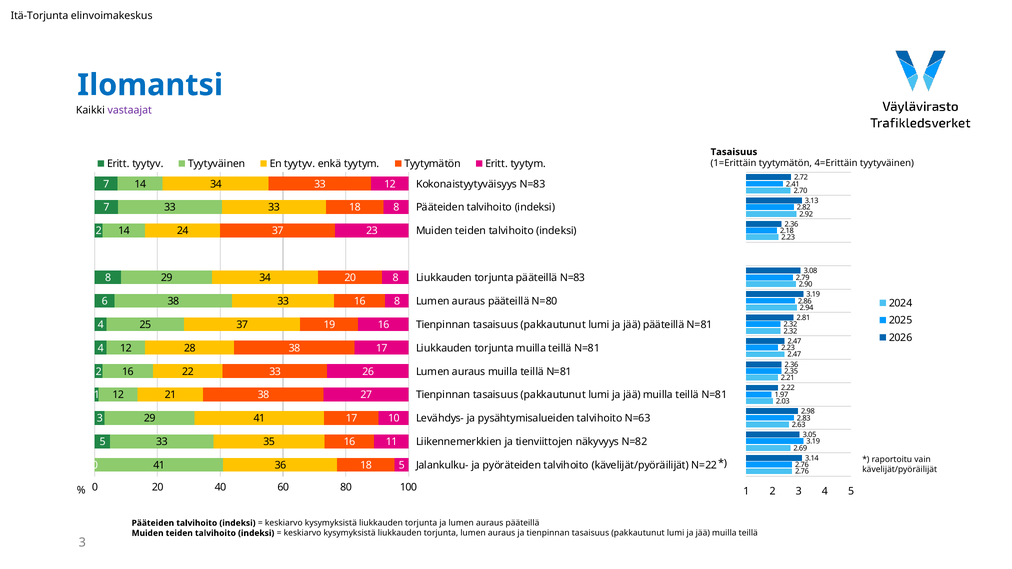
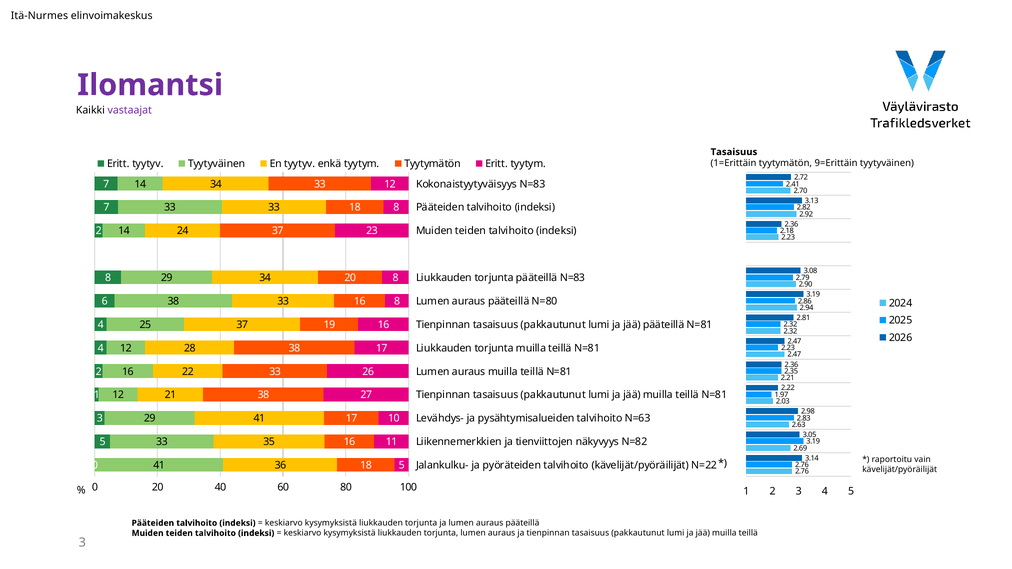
Itä-Torjunta: Itä-Torjunta -> Itä-Nurmes (39, 16)
Ilomantsi colour: blue -> purple (150, 85)
4=Erittäin: 4=Erittäin -> 9=Erittäin (836, 163)
